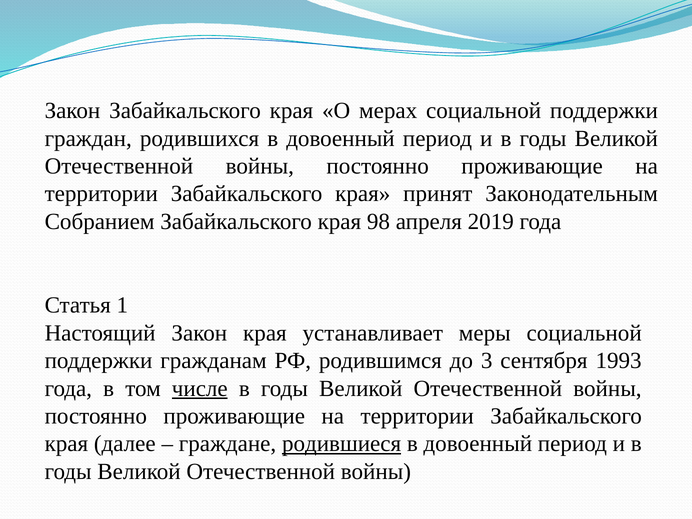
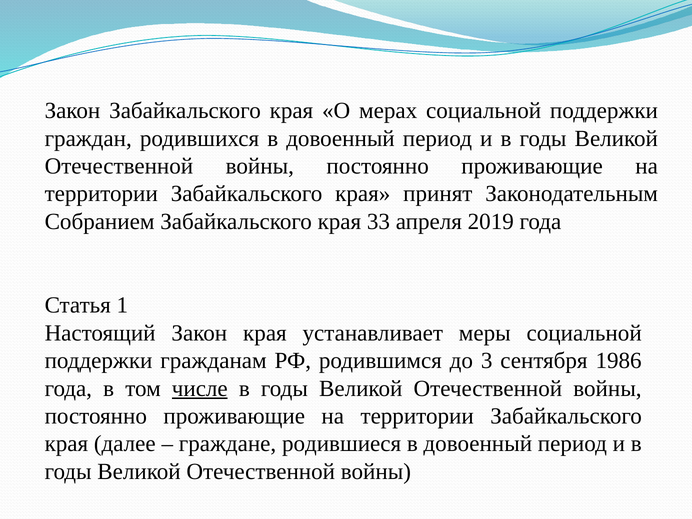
98: 98 -> 33 (378, 221)
1993: 1993 -> 1986 (619, 361)
родившиеся underline: present -> none (342, 444)
